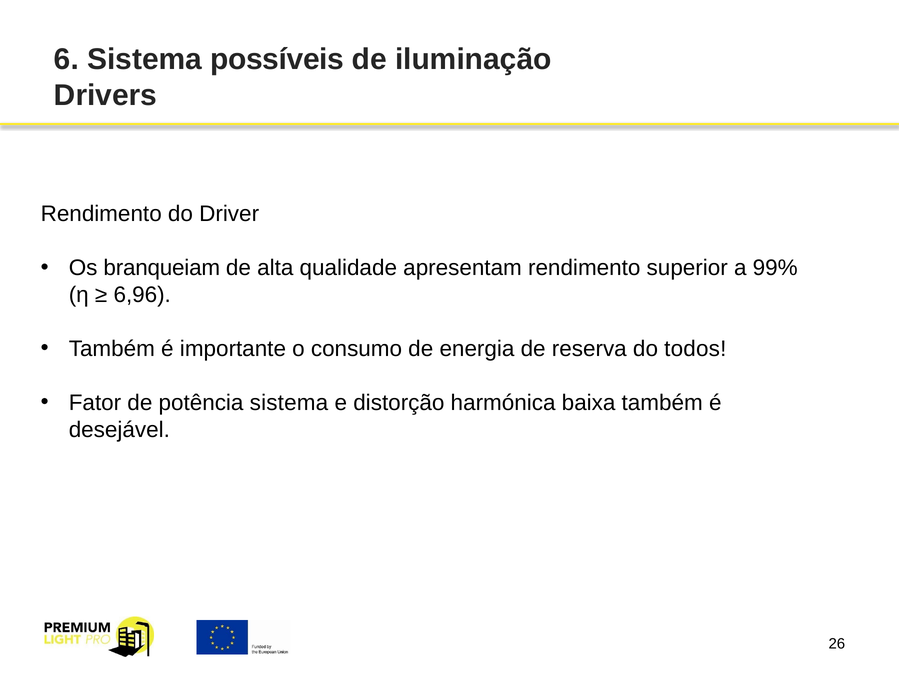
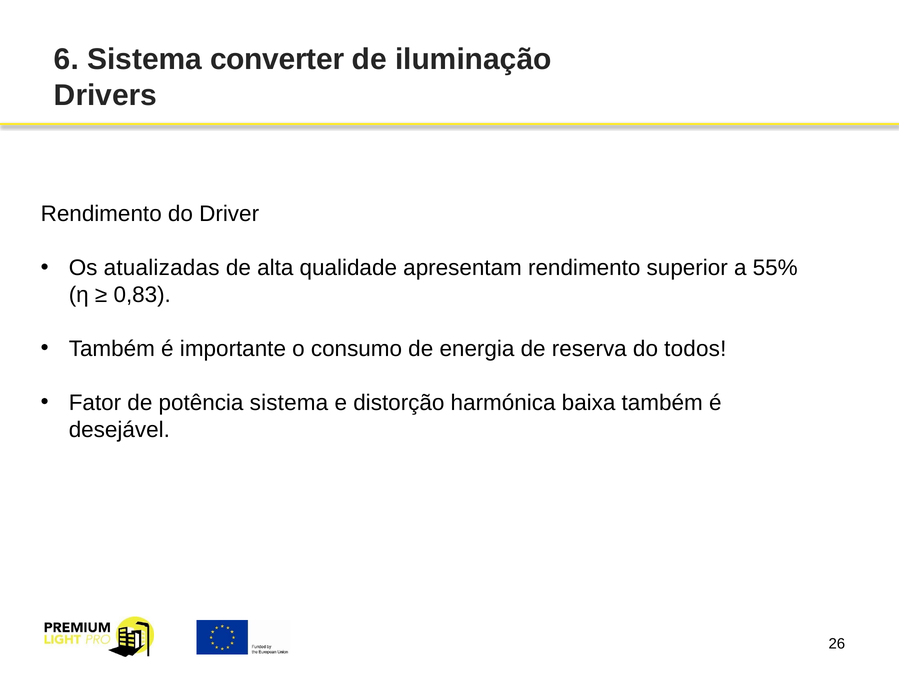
possíveis: possíveis -> converter (277, 60)
branqueiam: branqueiam -> atualizadas (162, 268)
99%: 99% -> 55% (775, 268)
6,96: 6,96 -> 0,83 (142, 295)
